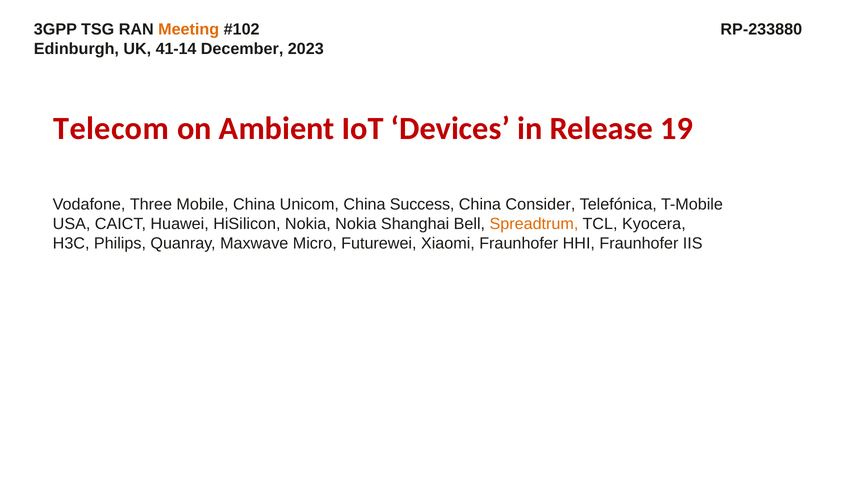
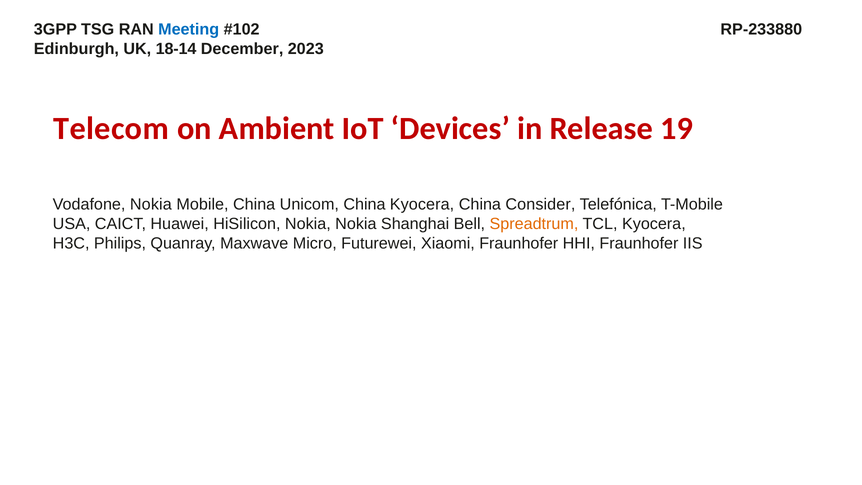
Meeting colour: orange -> blue (189, 29)
41-14: 41-14 -> 18-14 (176, 49)
Vodafone Three: Three -> Nokia (151, 204)
China Success: Success -> Kyocera (422, 204)
